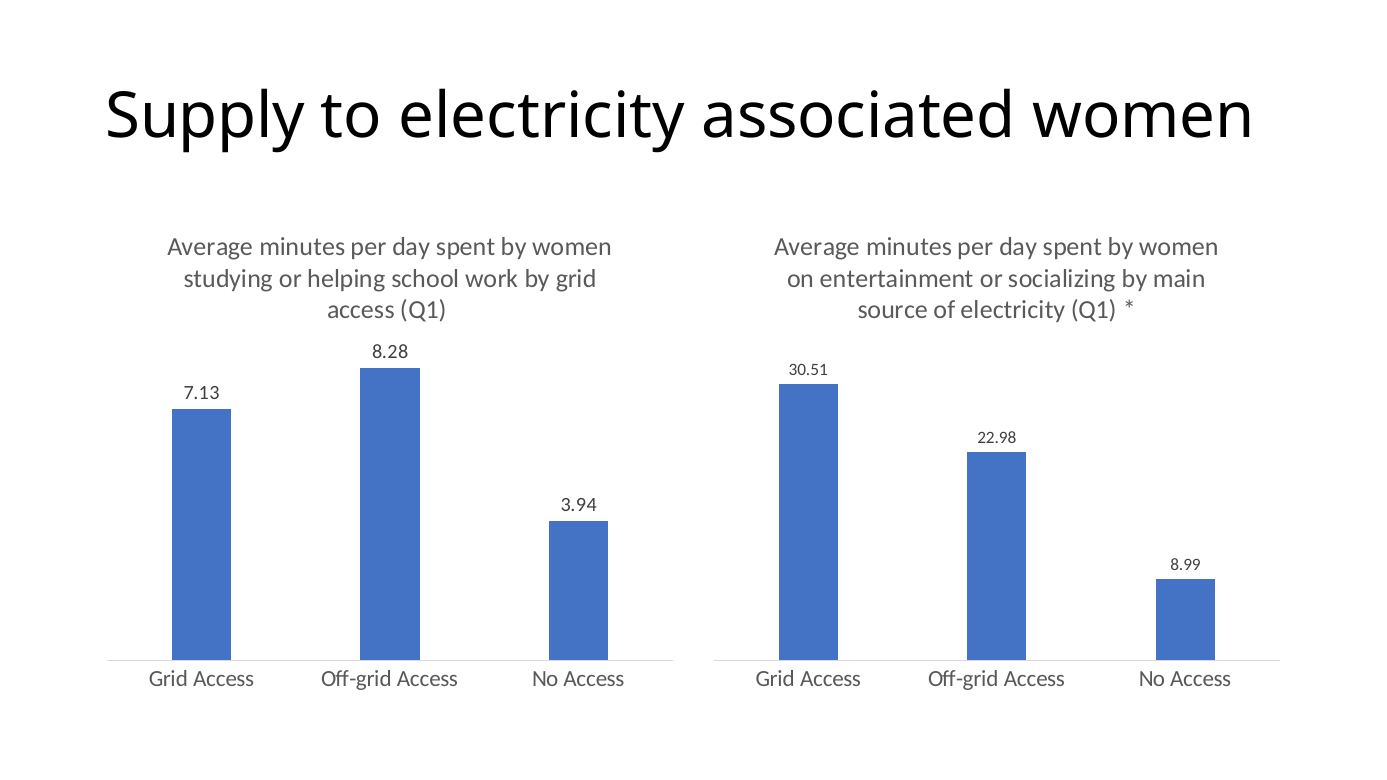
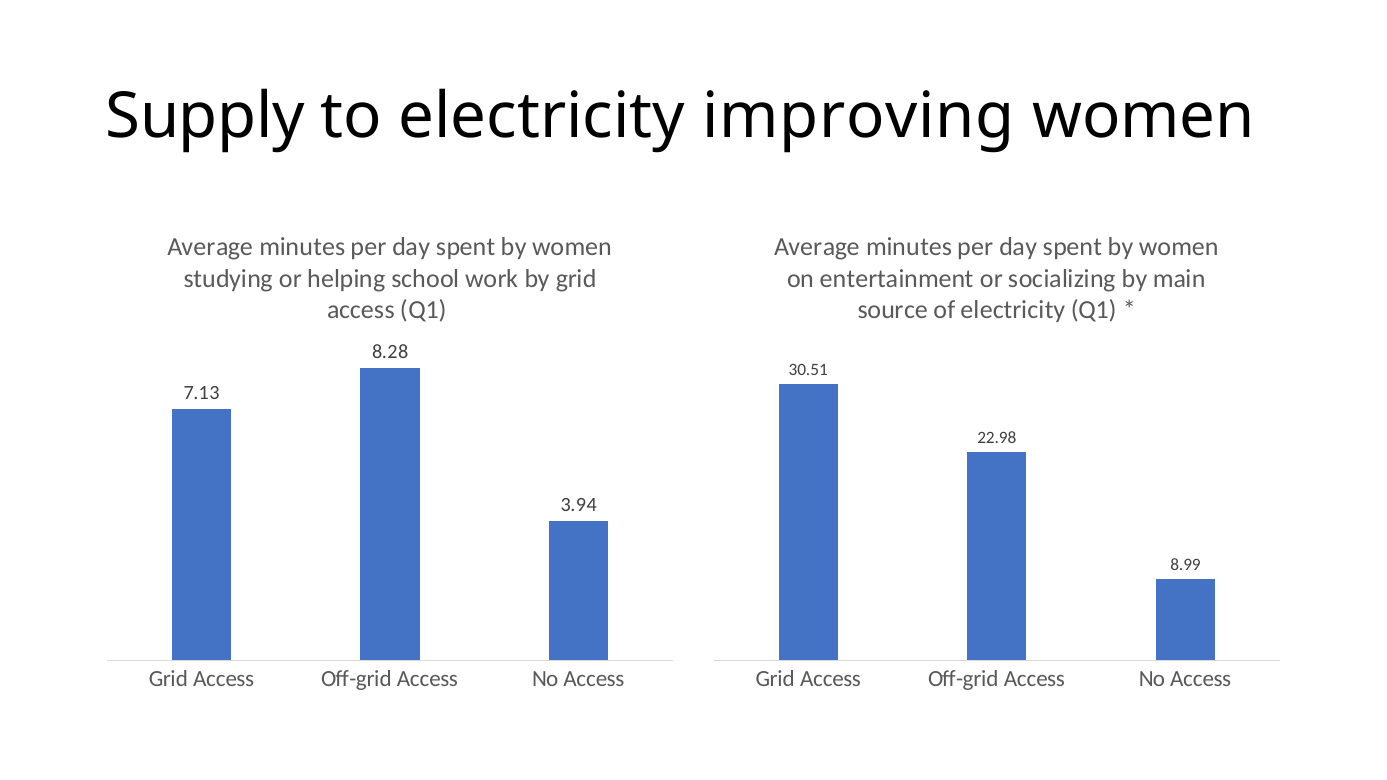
associated: associated -> improving (858, 117)
